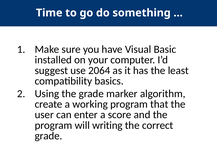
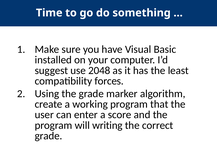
2064: 2064 -> 2048 (99, 70)
basics: basics -> forces (109, 81)
